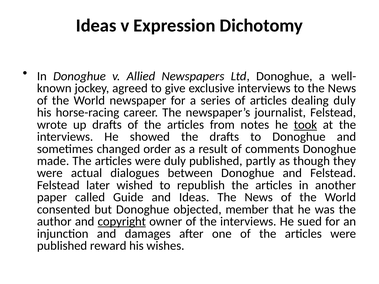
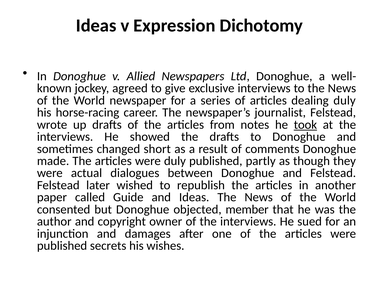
order: order -> short (157, 149)
copyright underline: present -> none (122, 222)
reward: reward -> secrets (108, 246)
